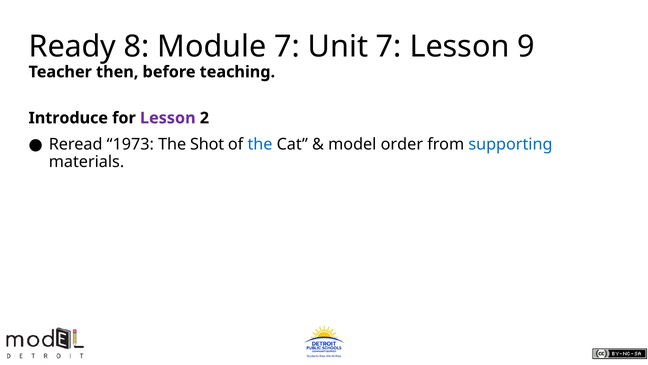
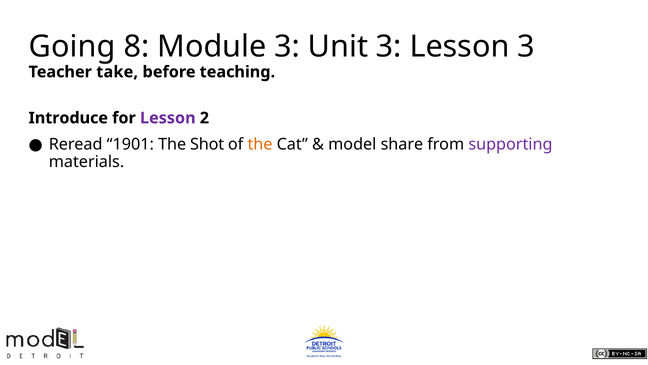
Ready: Ready -> Going (72, 46)
Module 7: 7 -> 3 (287, 46)
Unit 7: 7 -> 3 (389, 46)
Lesson 9: 9 -> 3 (526, 46)
then: then -> take (117, 72)
1973: 1973 -> 1901 (130, 144)
the colour: blue -> orange (260, 144)
order: order -> share (402, 144)
supporting colour: blue -> purple (510, 144)
